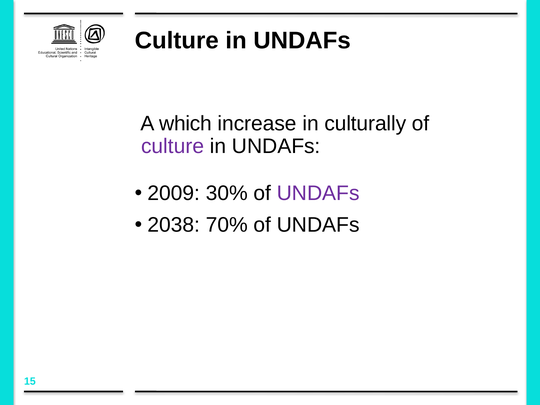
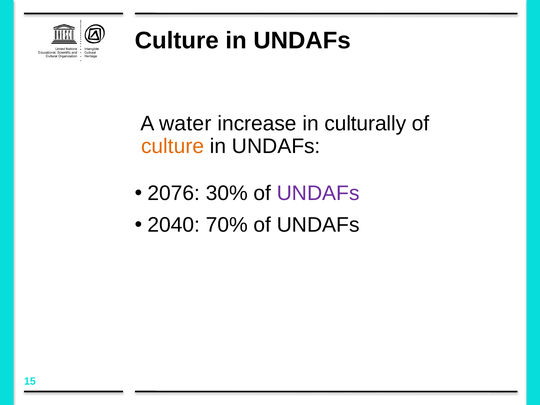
which: which -> water (185, 123)
culture colour: purple -> orange (173, 146)
2009: 2009 -> 2076 (174, 193)
2038: 2038 -> 2040 (174, 225)
